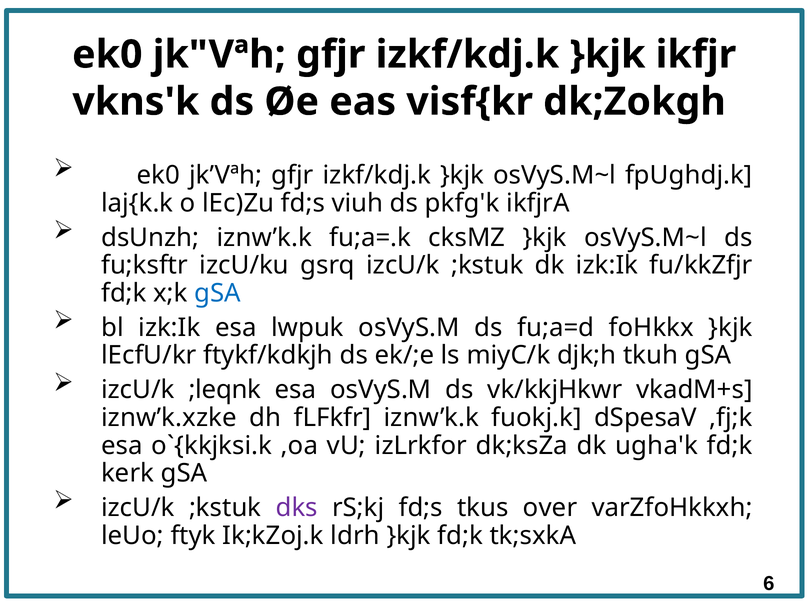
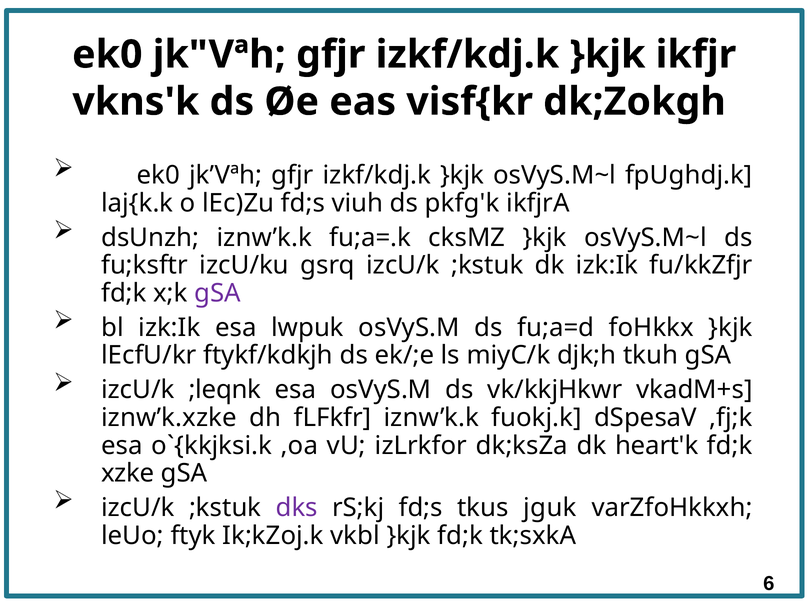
gSA colour: blue -> purple (218, 294)
ugha'k: ugha'k -> heart'k (657, 446)
kerk: kerk -> xzke (128, 474)
over: over -> jguk (550, 508)
ldrh: ldrh -> vkbl (355, 536)
